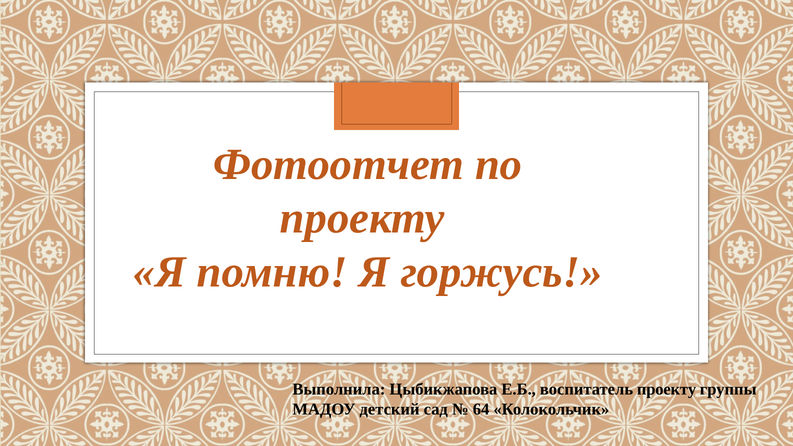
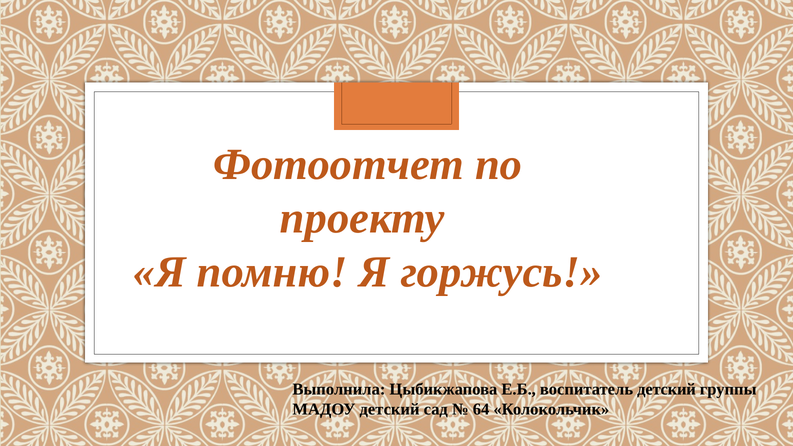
воспитатель проекту: проекту -> детский (667, 390)
